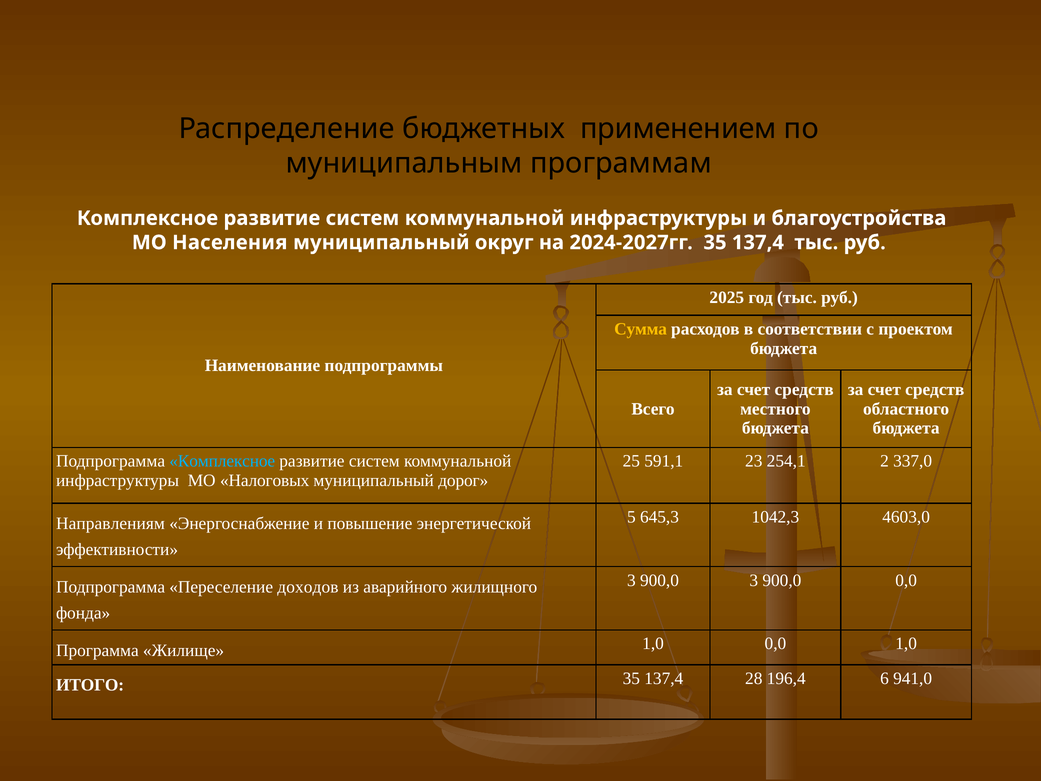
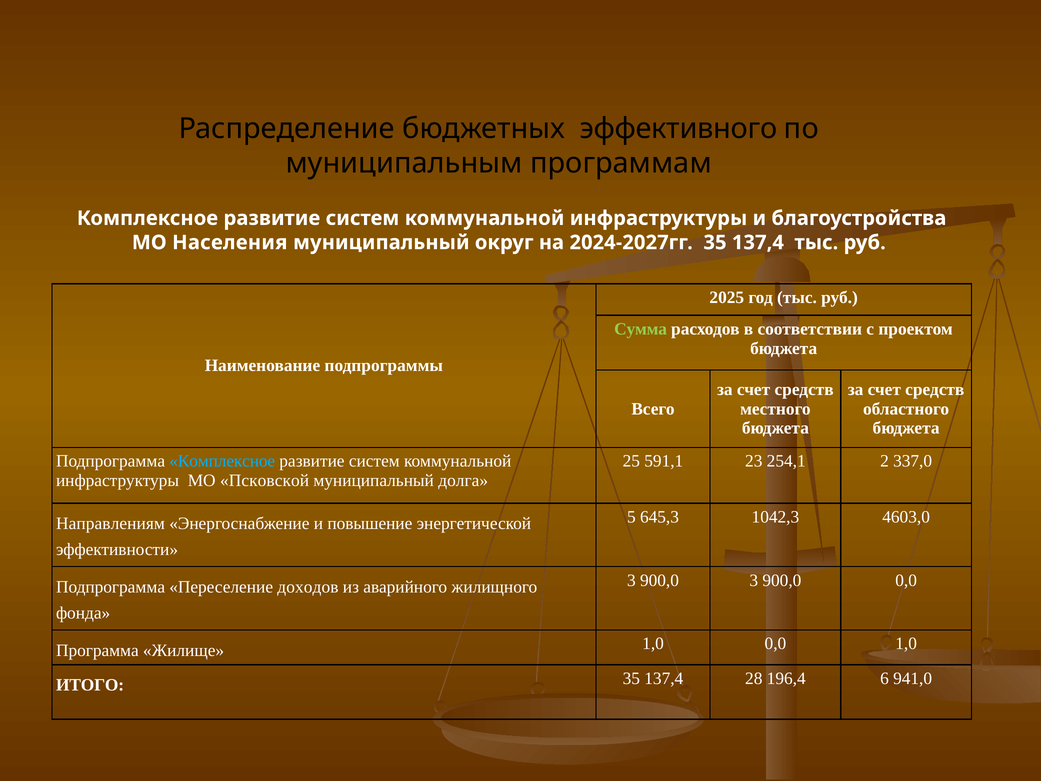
применением: применением -> эффективного (678, 129)
Сумма colour: yellow -> light green (641, 329)
Налоговых: Налоговых -> Псковской (265, 480)
дорог: дорог -> долга (463, 480)
